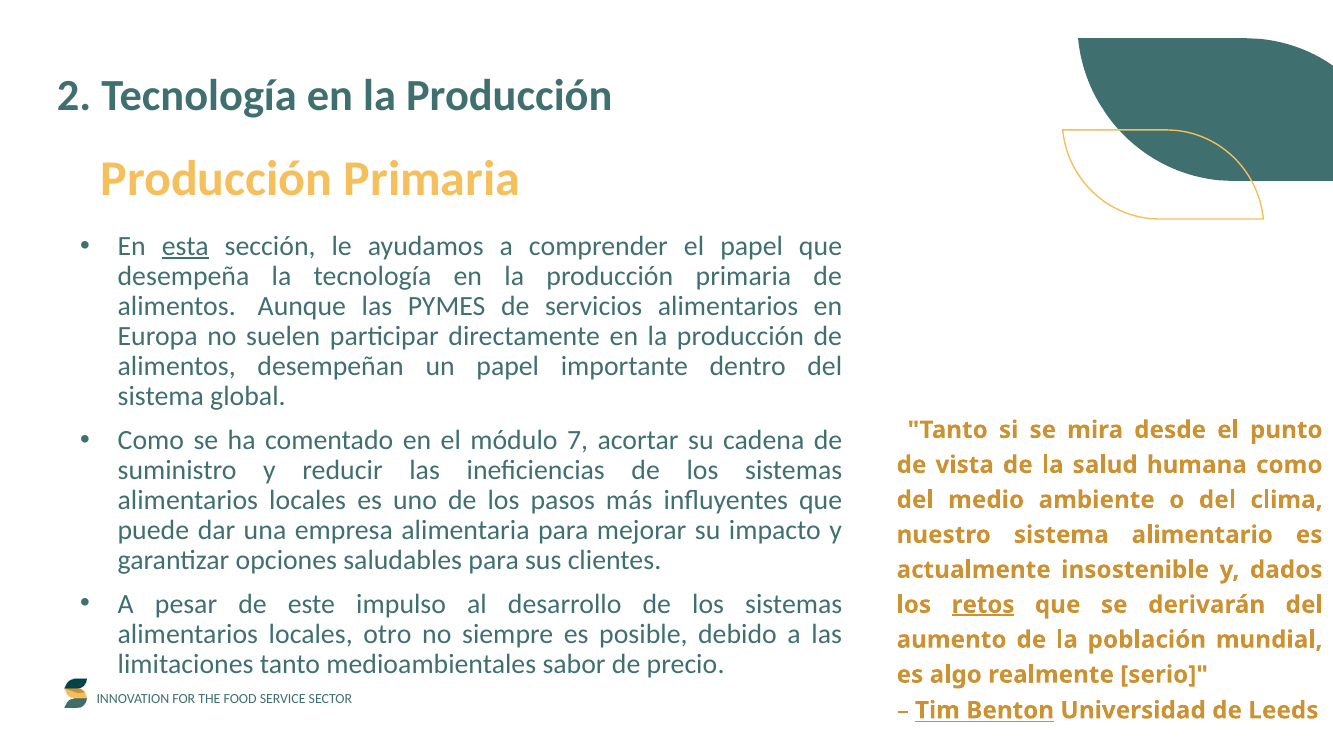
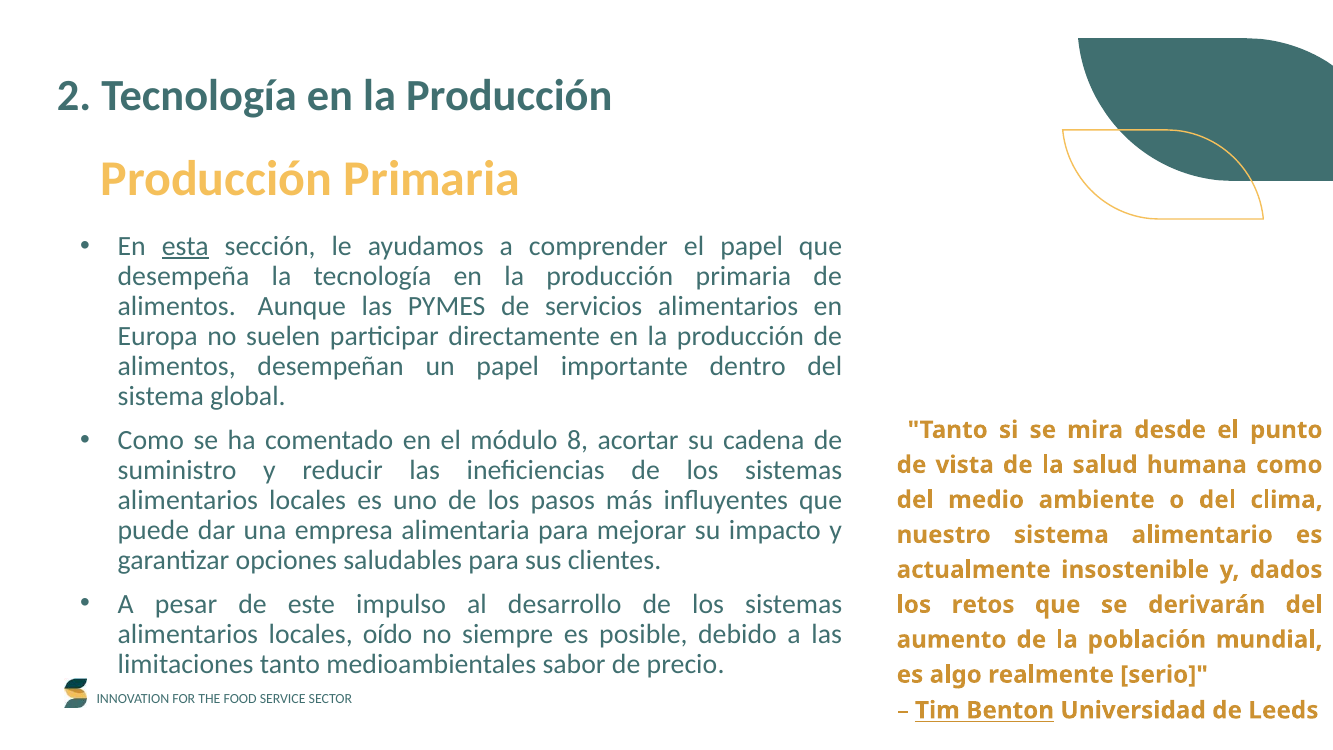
7: 7 -> 8 (577, 440)
retos underline: present -> none (983, 605)
otro: otro -> oído (388, 634)
